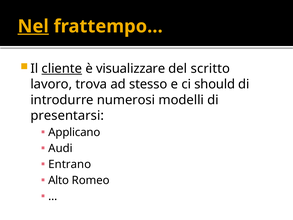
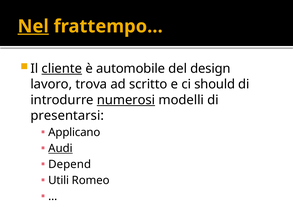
visualizzare: visualizzare -> automobile (131, 69)
scritto: scritto -> design (210, 69)
stesso: stesso -> scritto (148, 84)
numerosi underline: none -> present (126, 100)
Audi underline: none -> present (60, 148)
Entrano: Entrano -> Depend (70, 164)
Alto: Alto -> Utili (59, 180)
